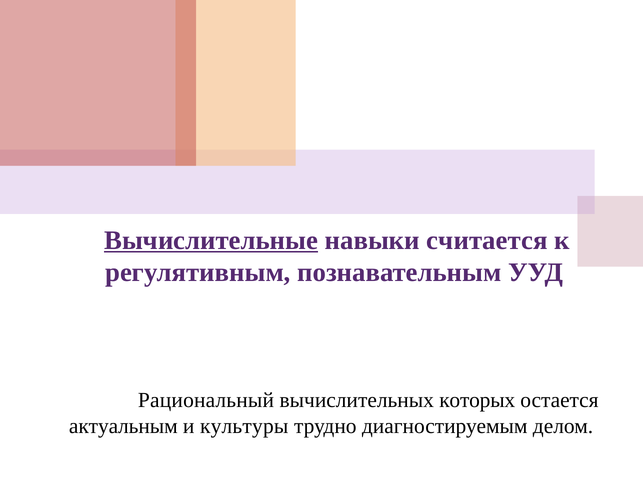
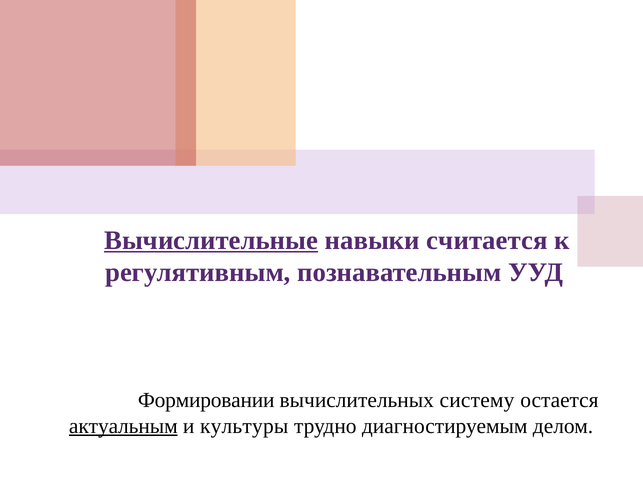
Рациональный: Рациональный -> Формировании (206, 400)
которых: которых -> систему (477, 400)
актуальным underline: none -> present (123, 426)
